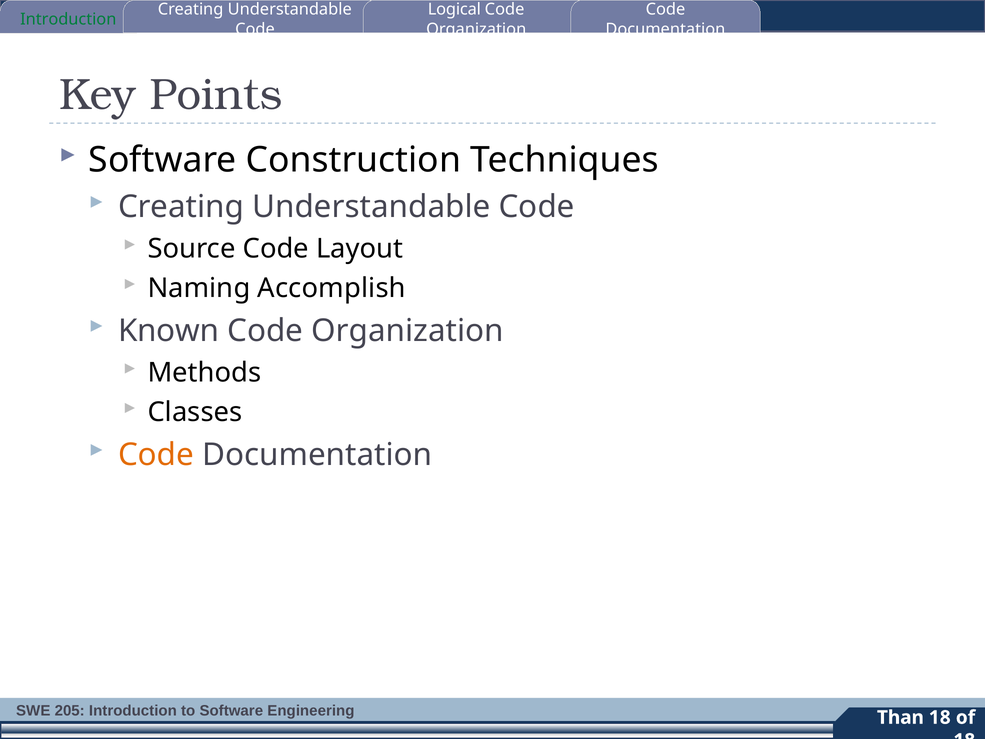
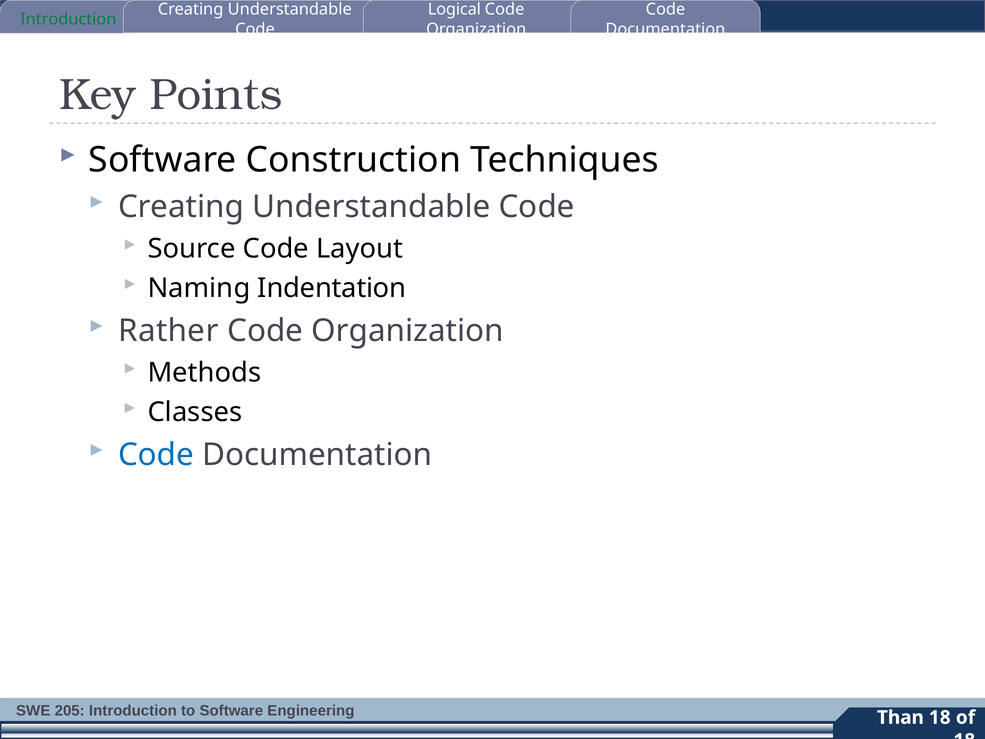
Accomplish: Accomplish -> Indentation (332, 288)
Known: Known -> Rather (168, 331)
Code colour: orange -> blue (156, 455)
